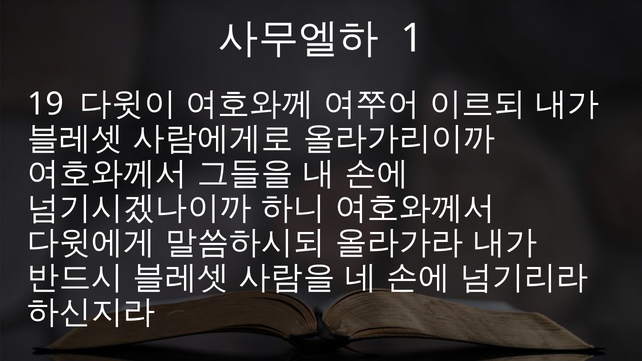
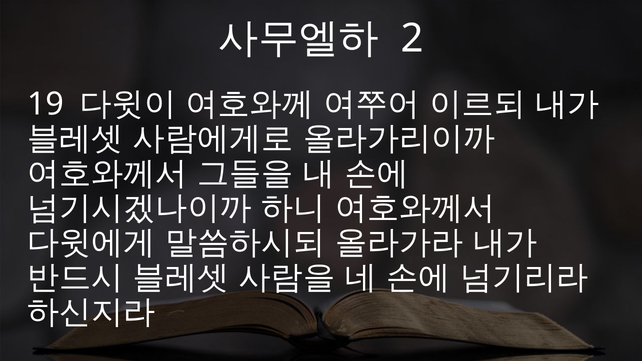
1: 1 -> 2 (412, 39)
